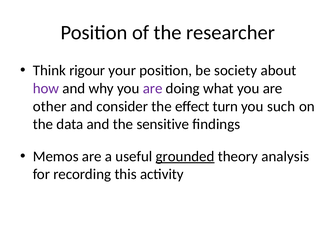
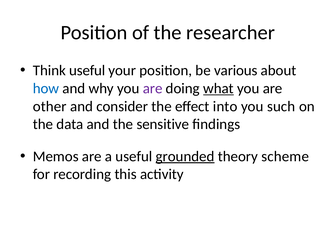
Think rigour: rigour -> useful (87, 70)
society: society -> various (236, 70)
how colour: purple -> blue (46, 88)
what underline: none -> present (218, 88)
turn: turn -> into (225, 106)
analysis: analysis -> scheme (285, 156)
